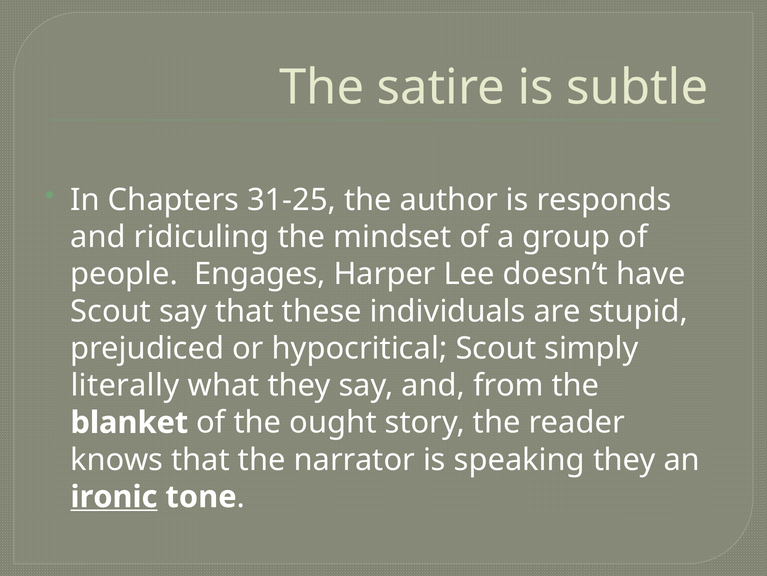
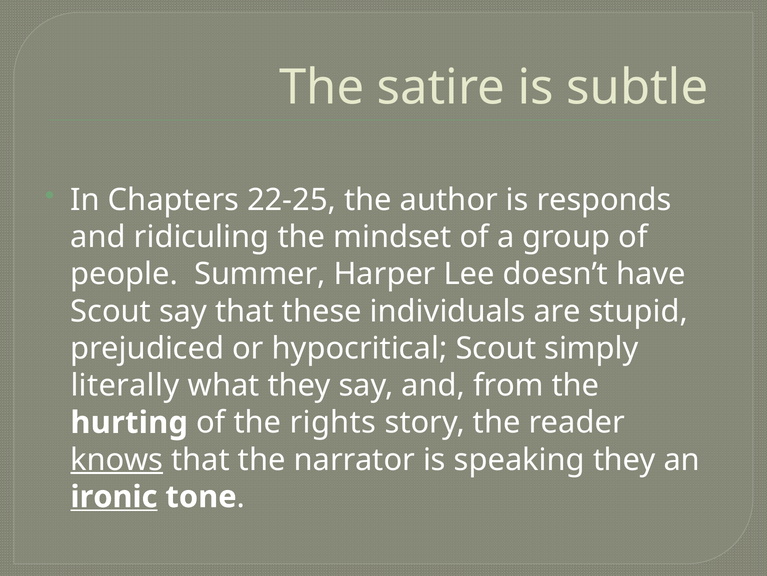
31-25: 31-25 -> 22-25 (292, 200)
Engages: Engages -> Summer (260, 274)
blanket: blanket -> hurting (129, 422)
ought: ought -> rights (333, 422)
knows underline: none -> present (117, 459)
